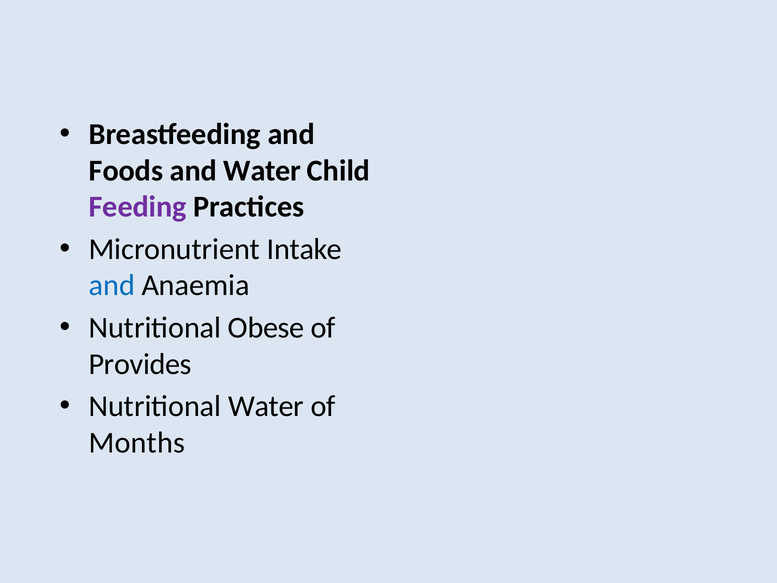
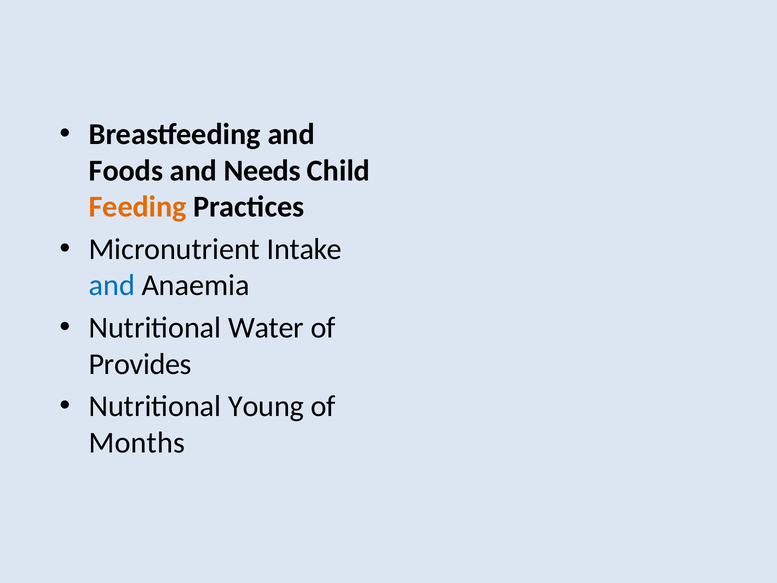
and Water: Water -> Needs (262, 170)
Feeding colour: purple -> orange (138, 207)
Obese: Obese -> Water (266, 328)
Nutritional Water: Water -> Young (266, 406)
